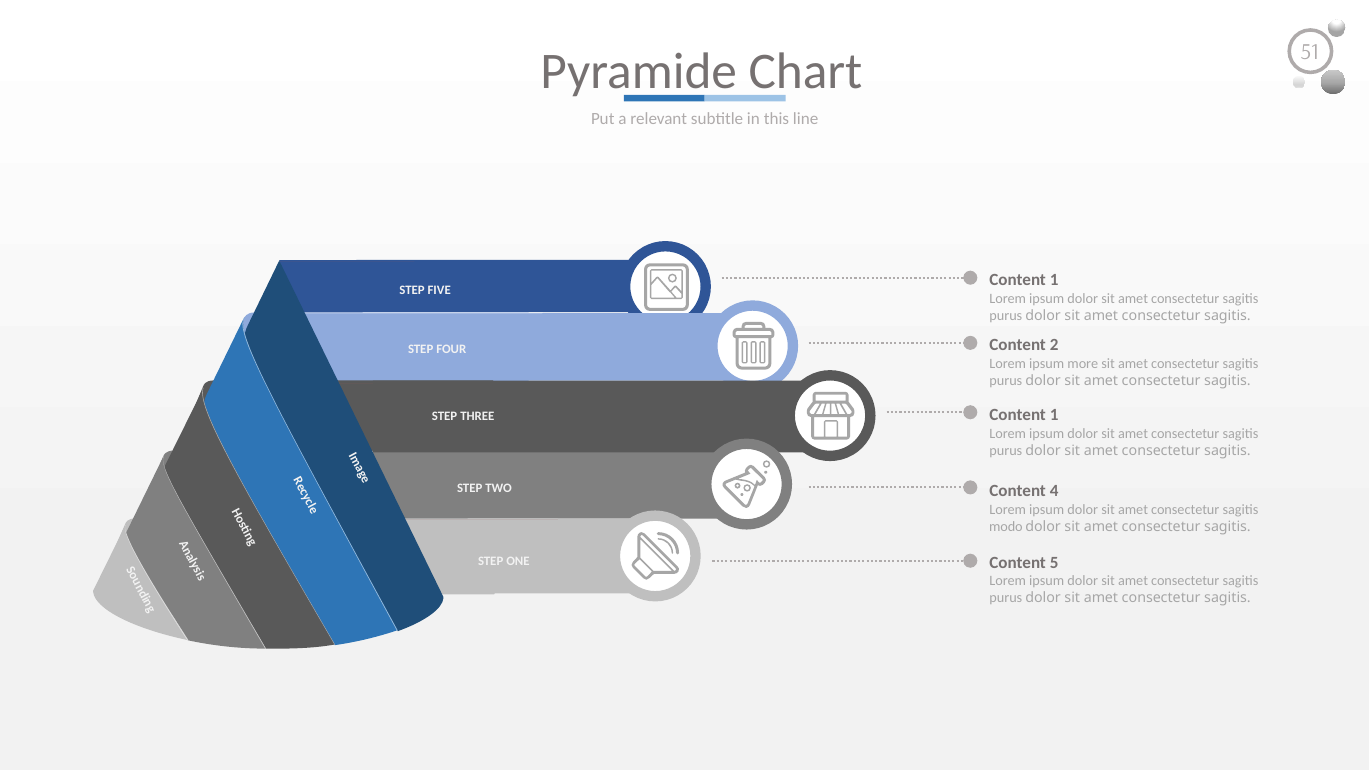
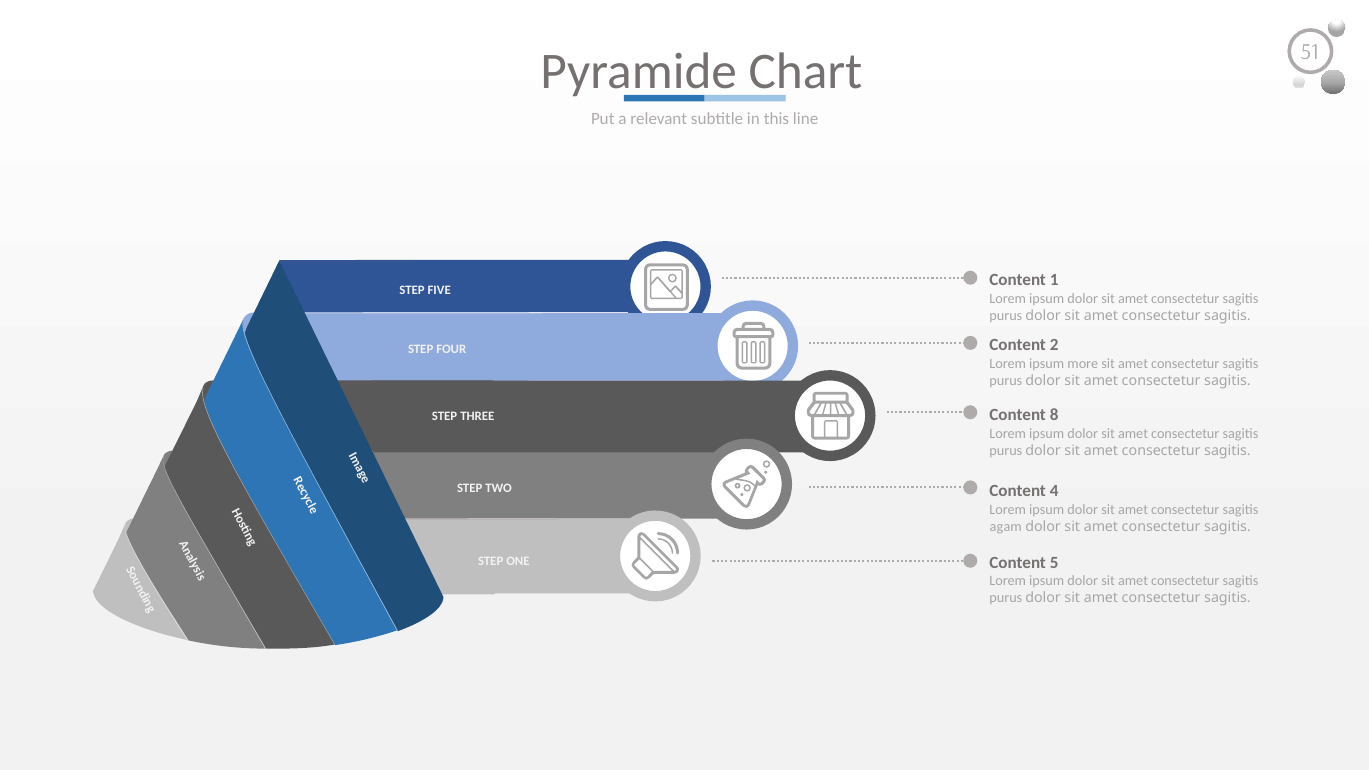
1: 1 -> 8 (1054, 415)
modo: modo -> agam (1006, 526)
